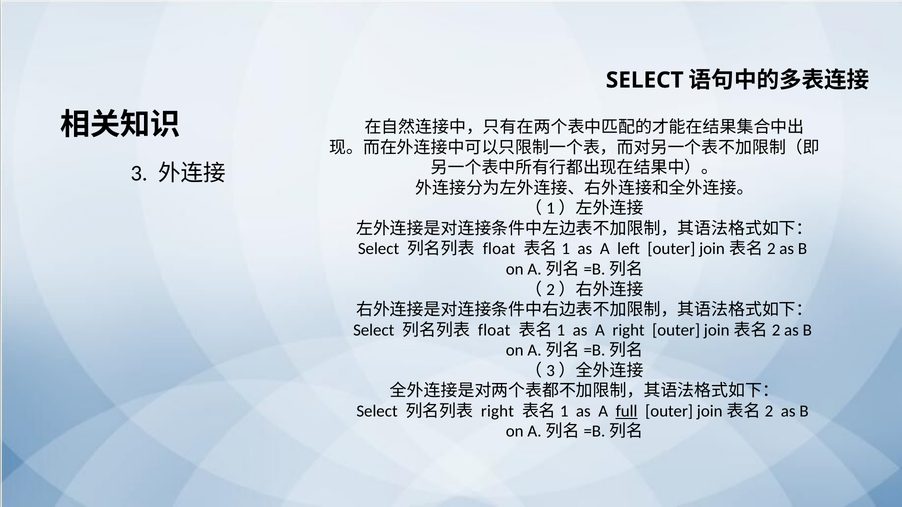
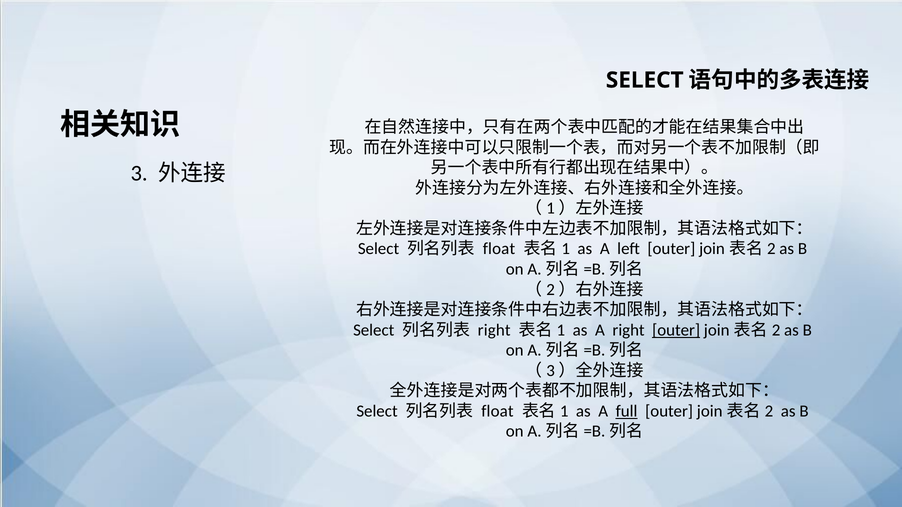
float: float -> right (494, 330)
outer underline: none -> present (676, 330)
right: right -> float (497, 411)
